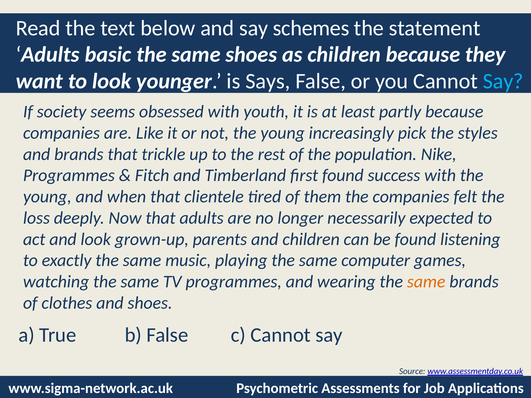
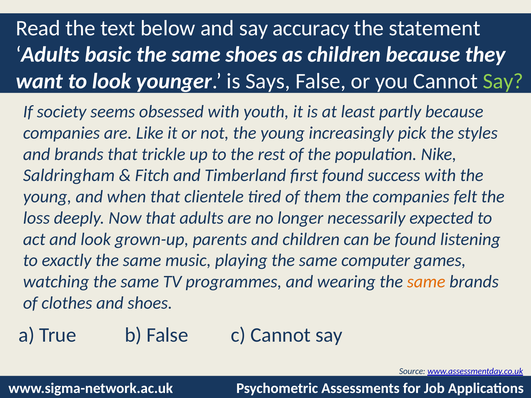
schemes: schemes -> accuracy (311, 28)
Say colour: light blue -> light green (503, 81)
Programmes: Programmes -> Saldringham (69, 176)
